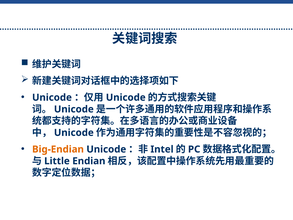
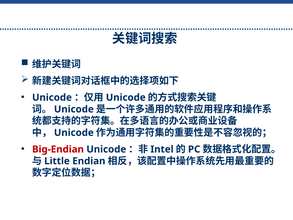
Big-Endian colour: orange -> red (58, 149)
